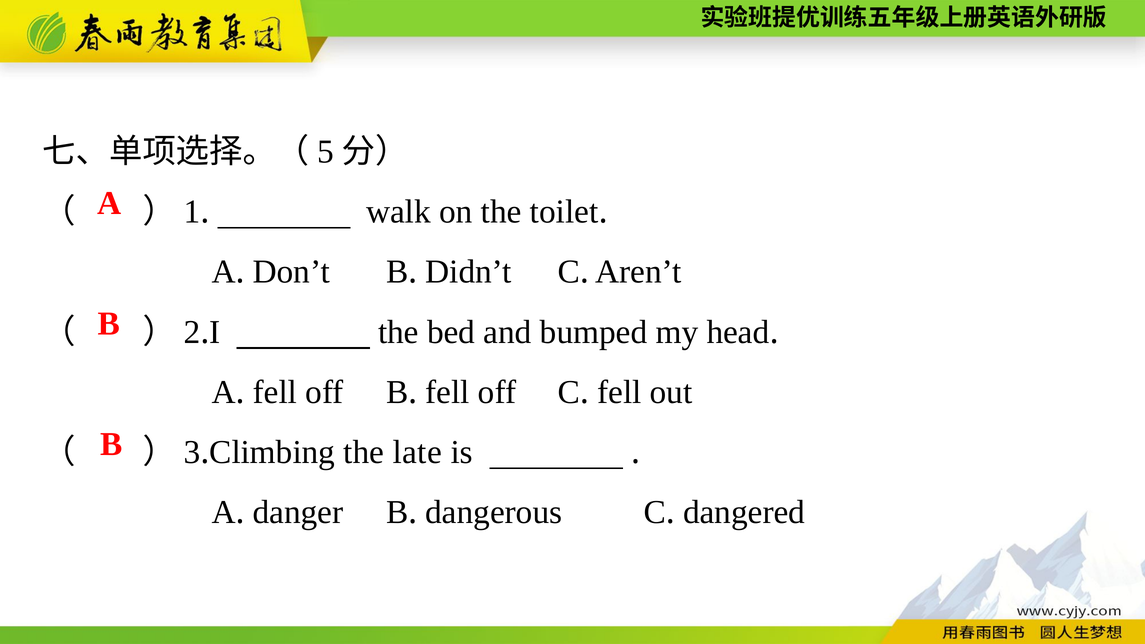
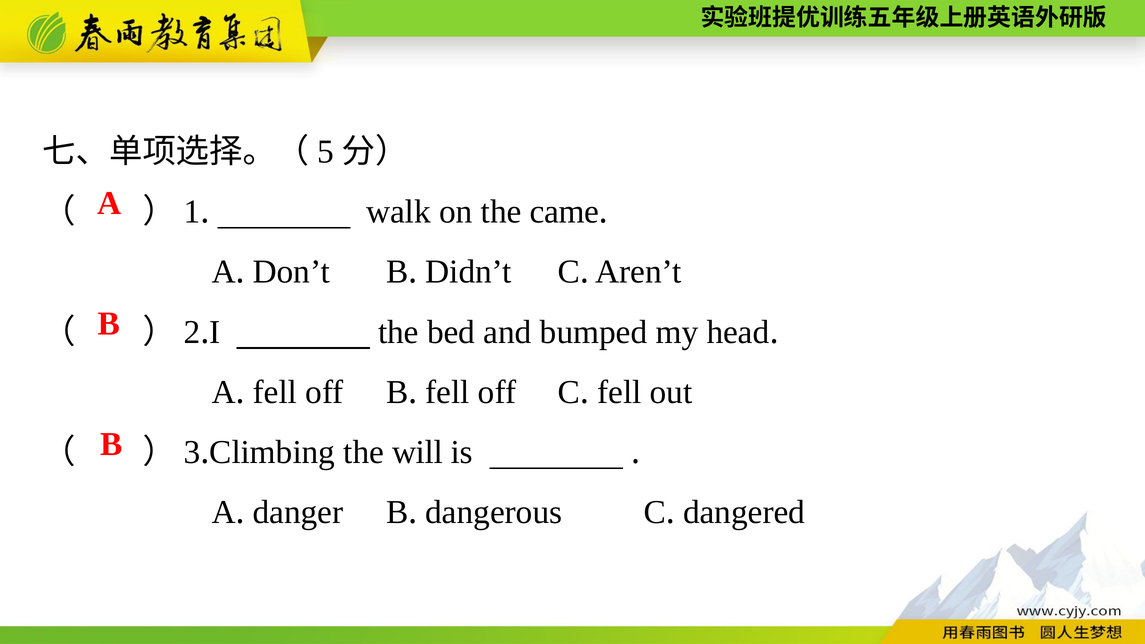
toilet: toilet -> came (564, 212)
late: late -> will (418, 452)
